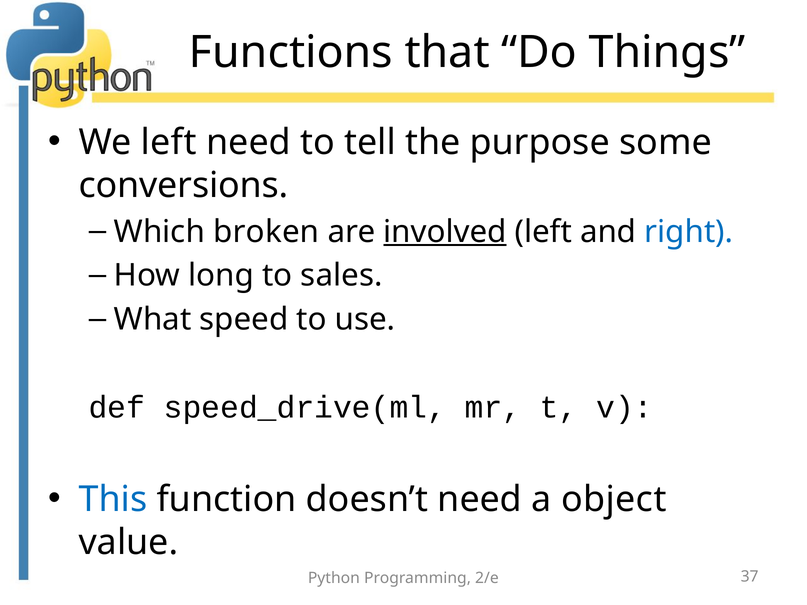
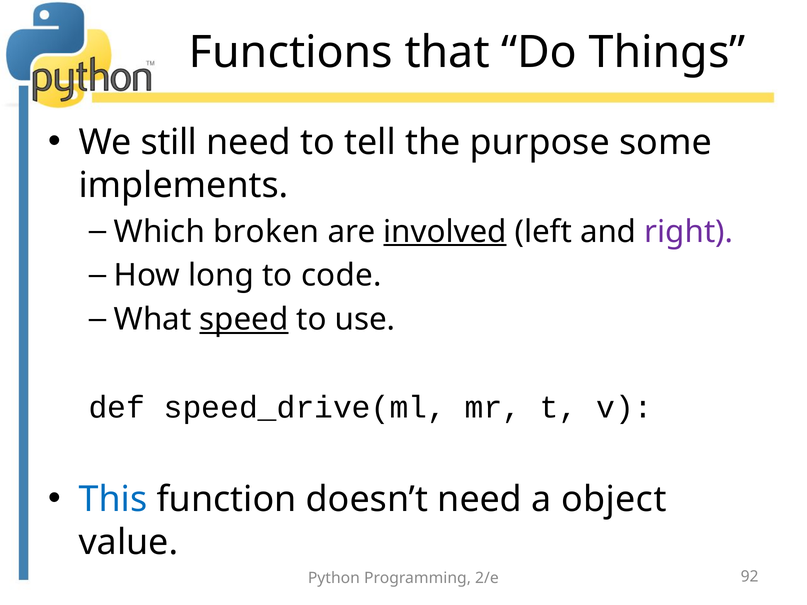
We left: left -> still (169, 142)
conversions: conversions -> implements (183, 185)
right colour: blue -> purple (689, 232)
sales: sales -> code (341, 276)
speed underline: none -> present (244, 320)
37: 37 -> 92 (750, 577)
